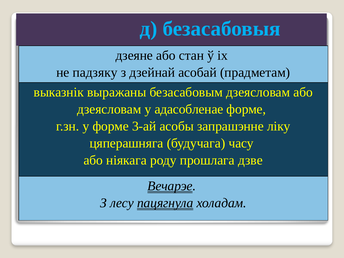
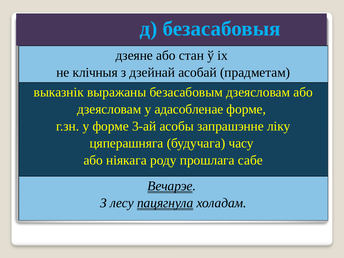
падзяку: падзяку -> клічныя (95, 72)
дзве: дзве -> сабе (250, 160)
